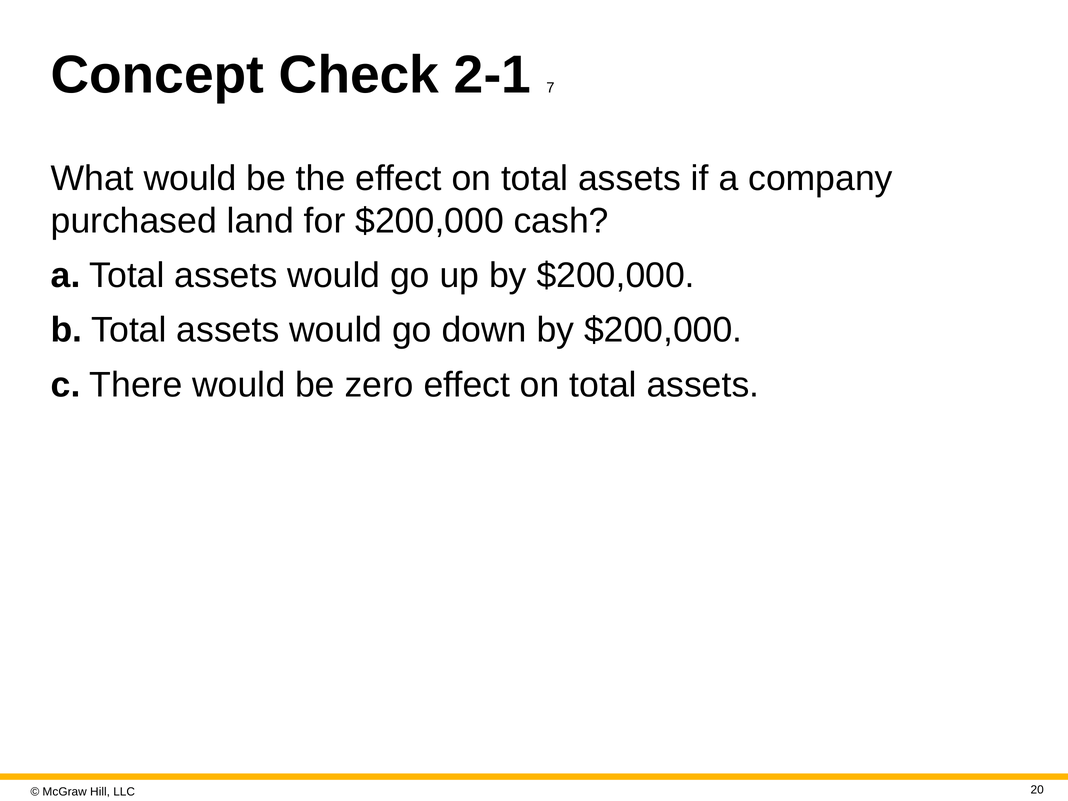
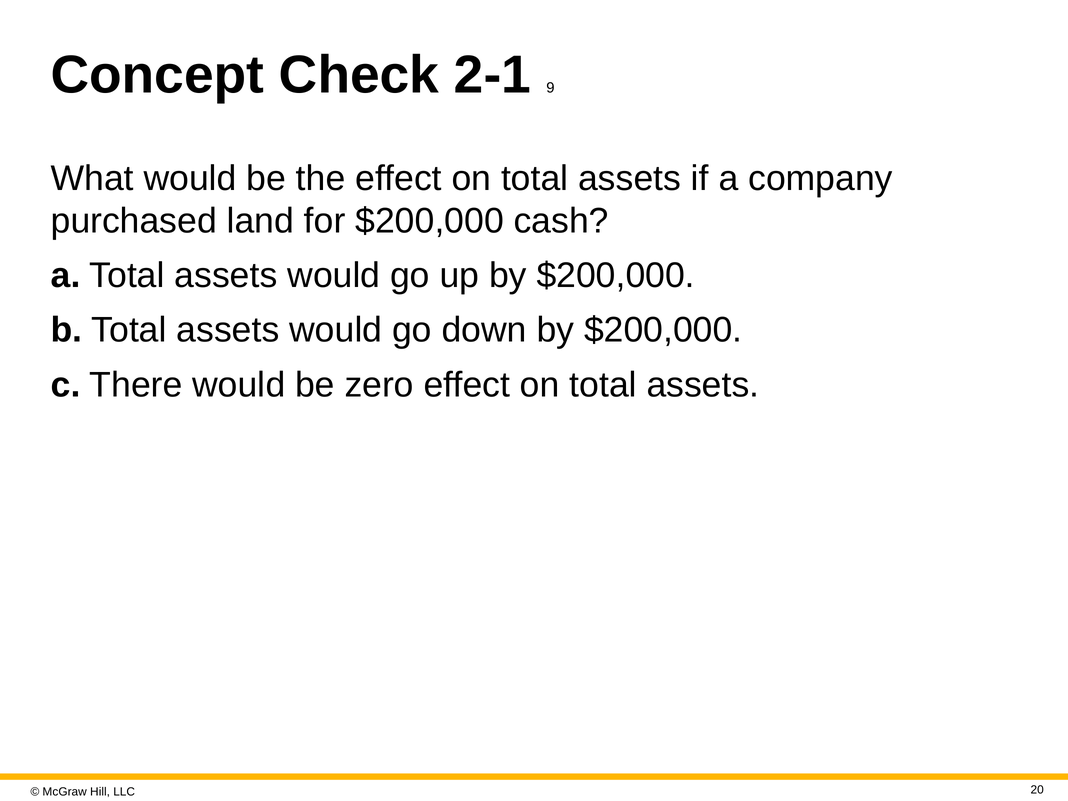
7: 7 -> 9 (550, 88)
